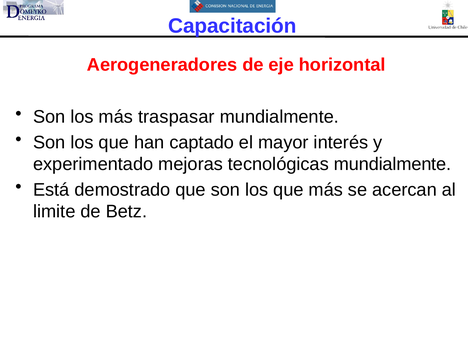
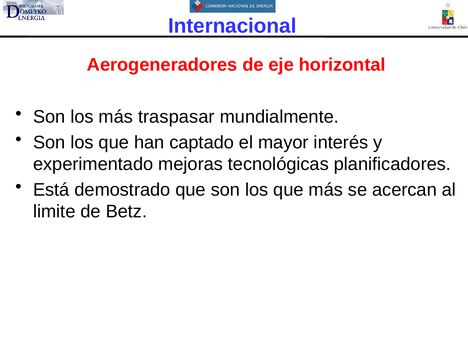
Capacitación: Capacitación -> Internacional (232, 26)
tecnológicas mundialmente: mundialmente -> planificadores (392, 164)
